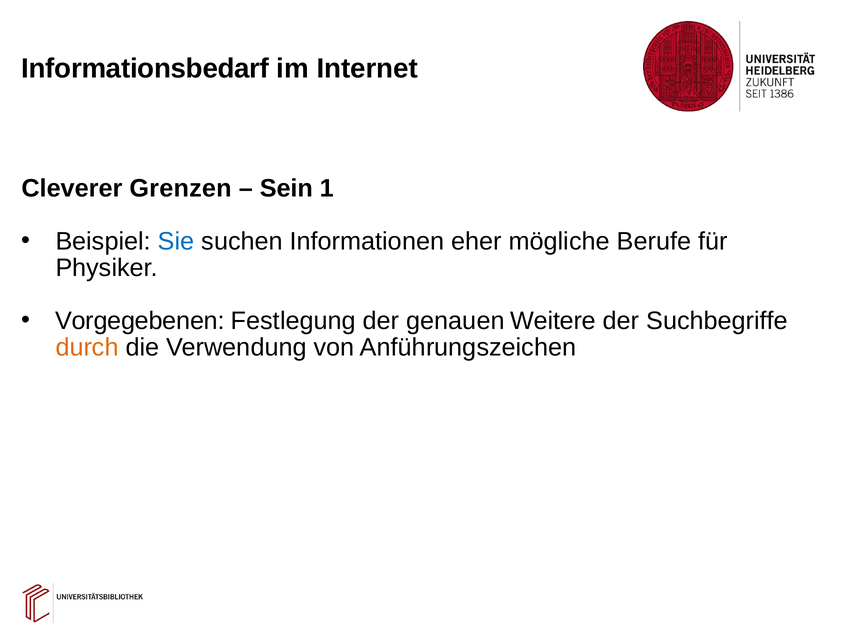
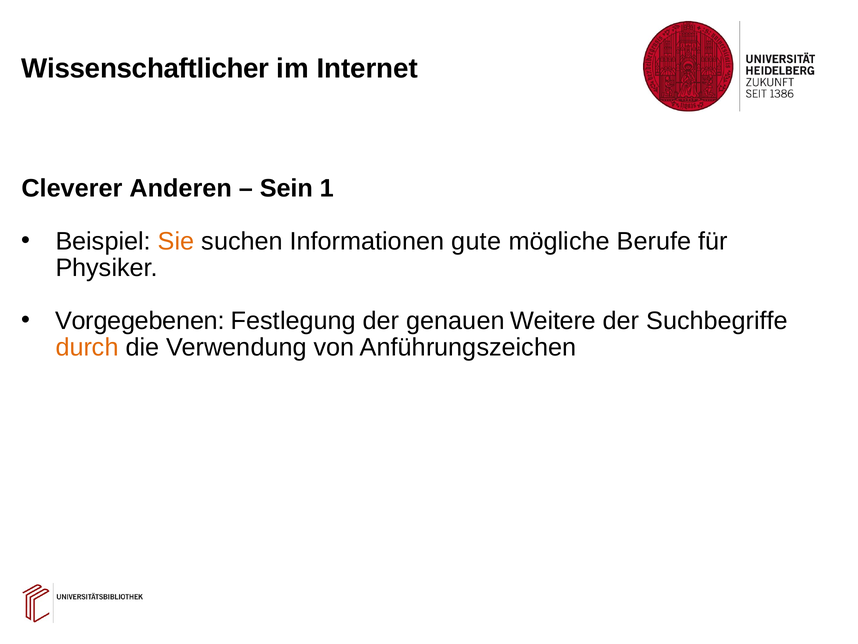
Informationsbedarf: Informationsbedarf -> Wissenschaftlicher (145, 68)
Grenzen: Grenzen -> Anderen (181, 188)
Sie colour: blue -> orange (176, 241)
eher: eher -> gute (476, 241)
